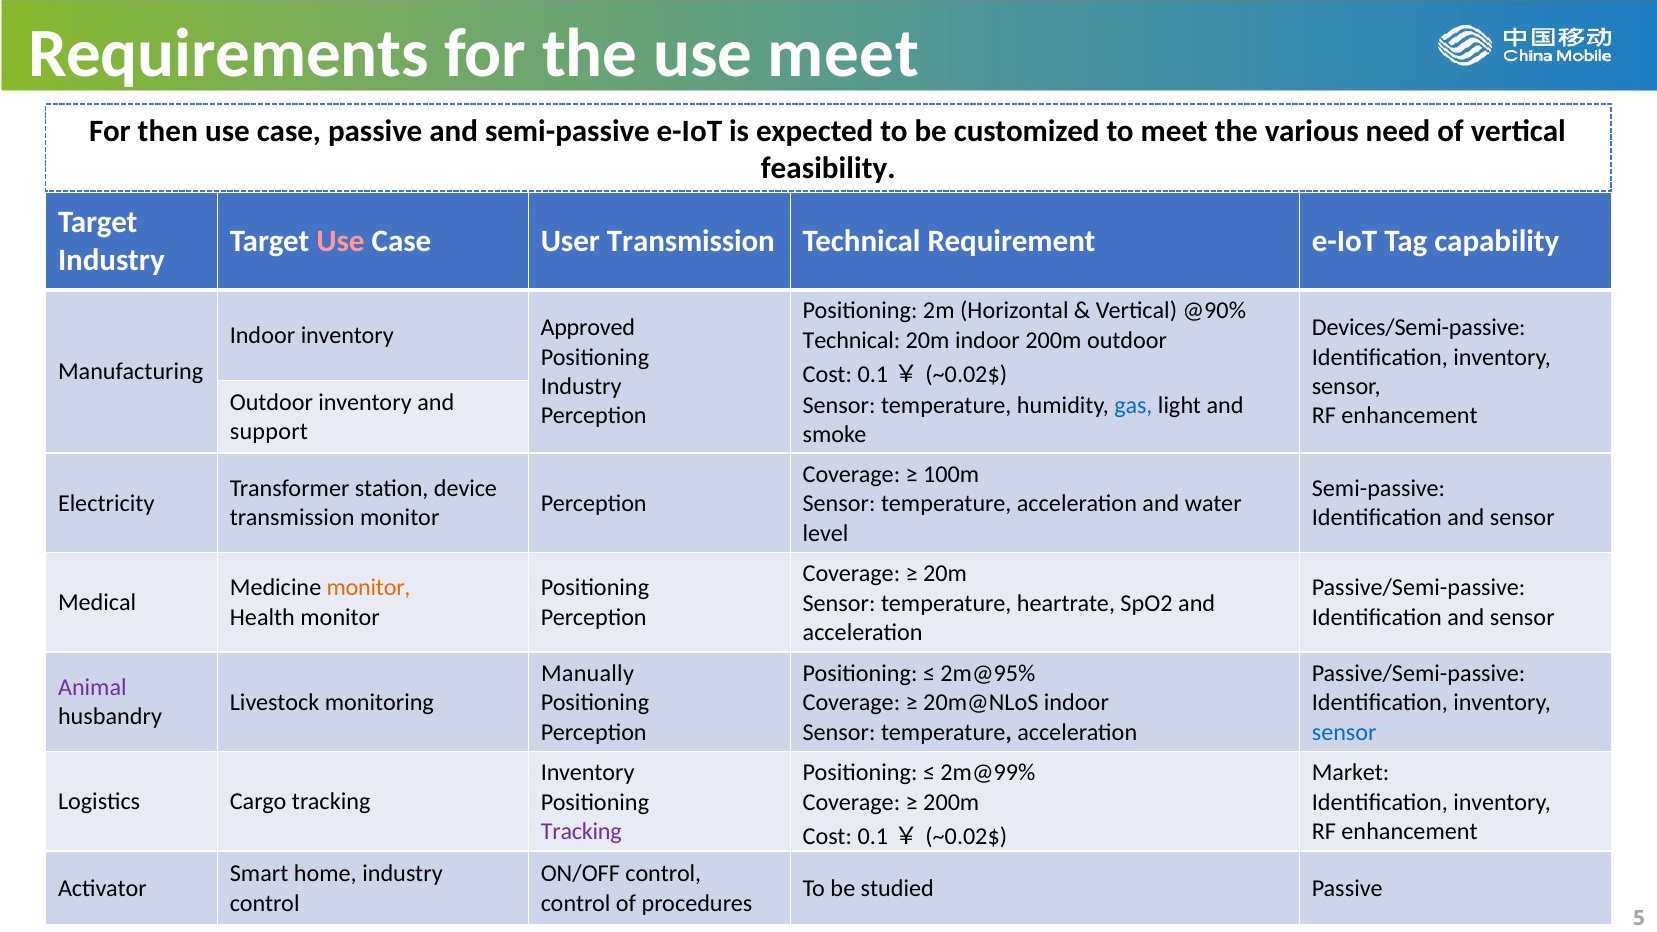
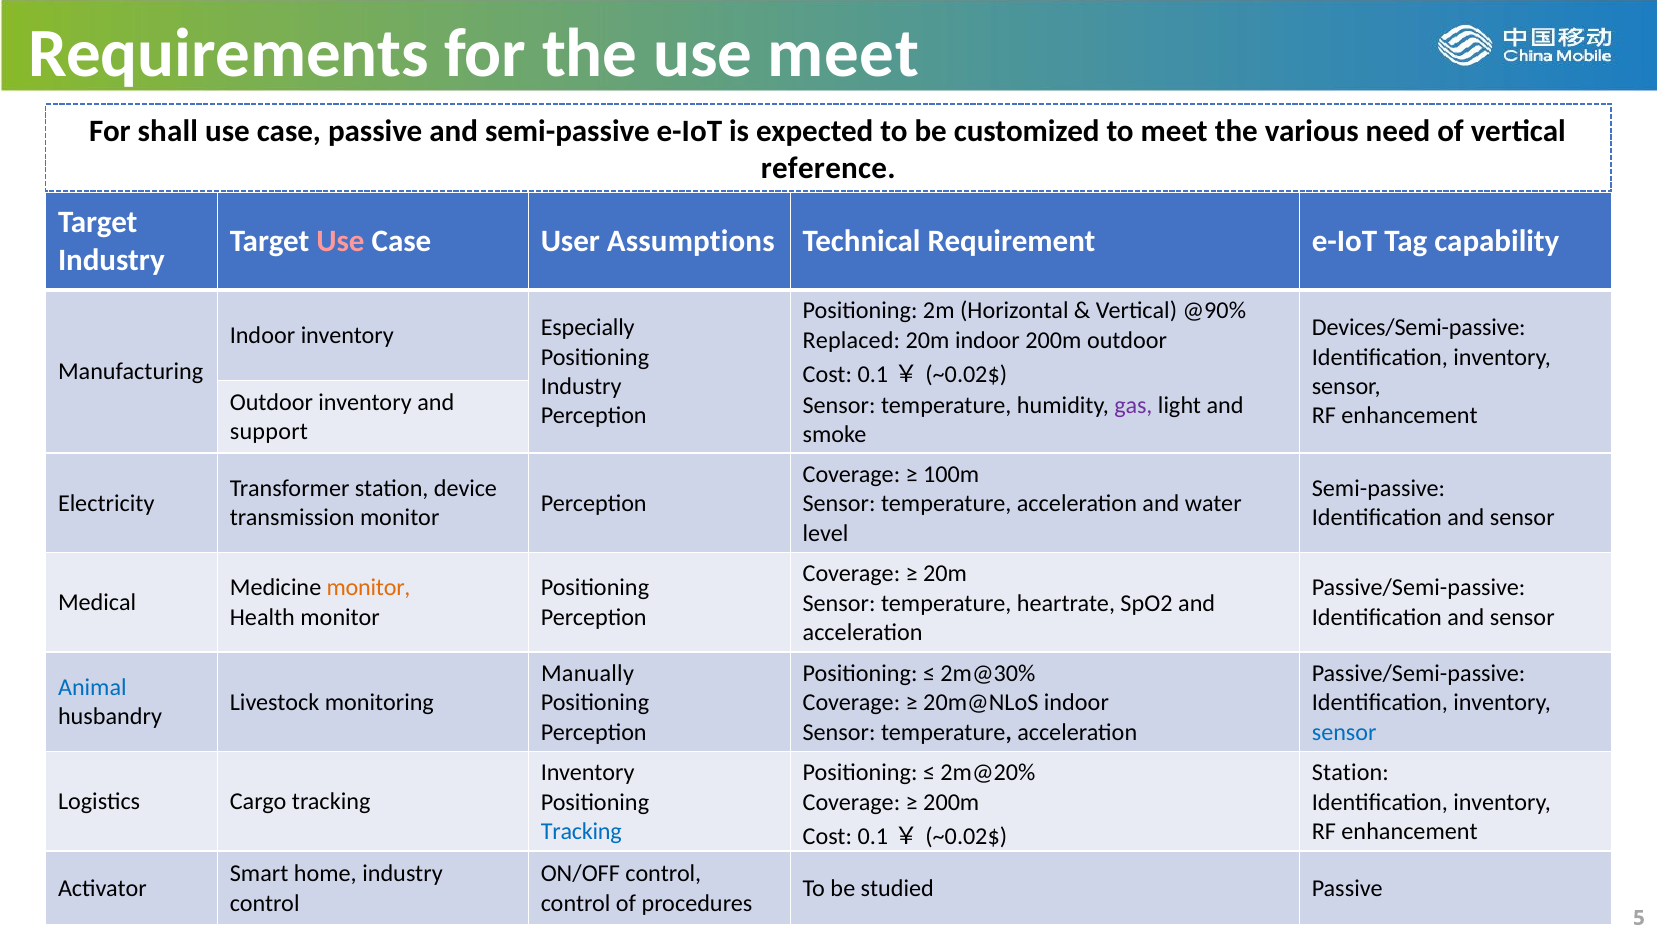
then: then -> shall (168, 131)
feasibility: feasibility -> reference (828, 168)
User Transmission: Transmission -> Assumptions (691, 241)
Approved: Approved -> Especially (588, 328)
Technical: Technical -> Replaced (851, 340)
gas colour: blue -> purple (1133, 405)
2m@95%: 2m@95% -> 2m@30% (988, 673)
Animal colour: purple -> blue (92, 688)
2m@99%: 2m@99% -> 2m@20% (988, 773)
Market: Market -> Station (1350, 773)
Tracking colour: purple -> blue (581, 832)
